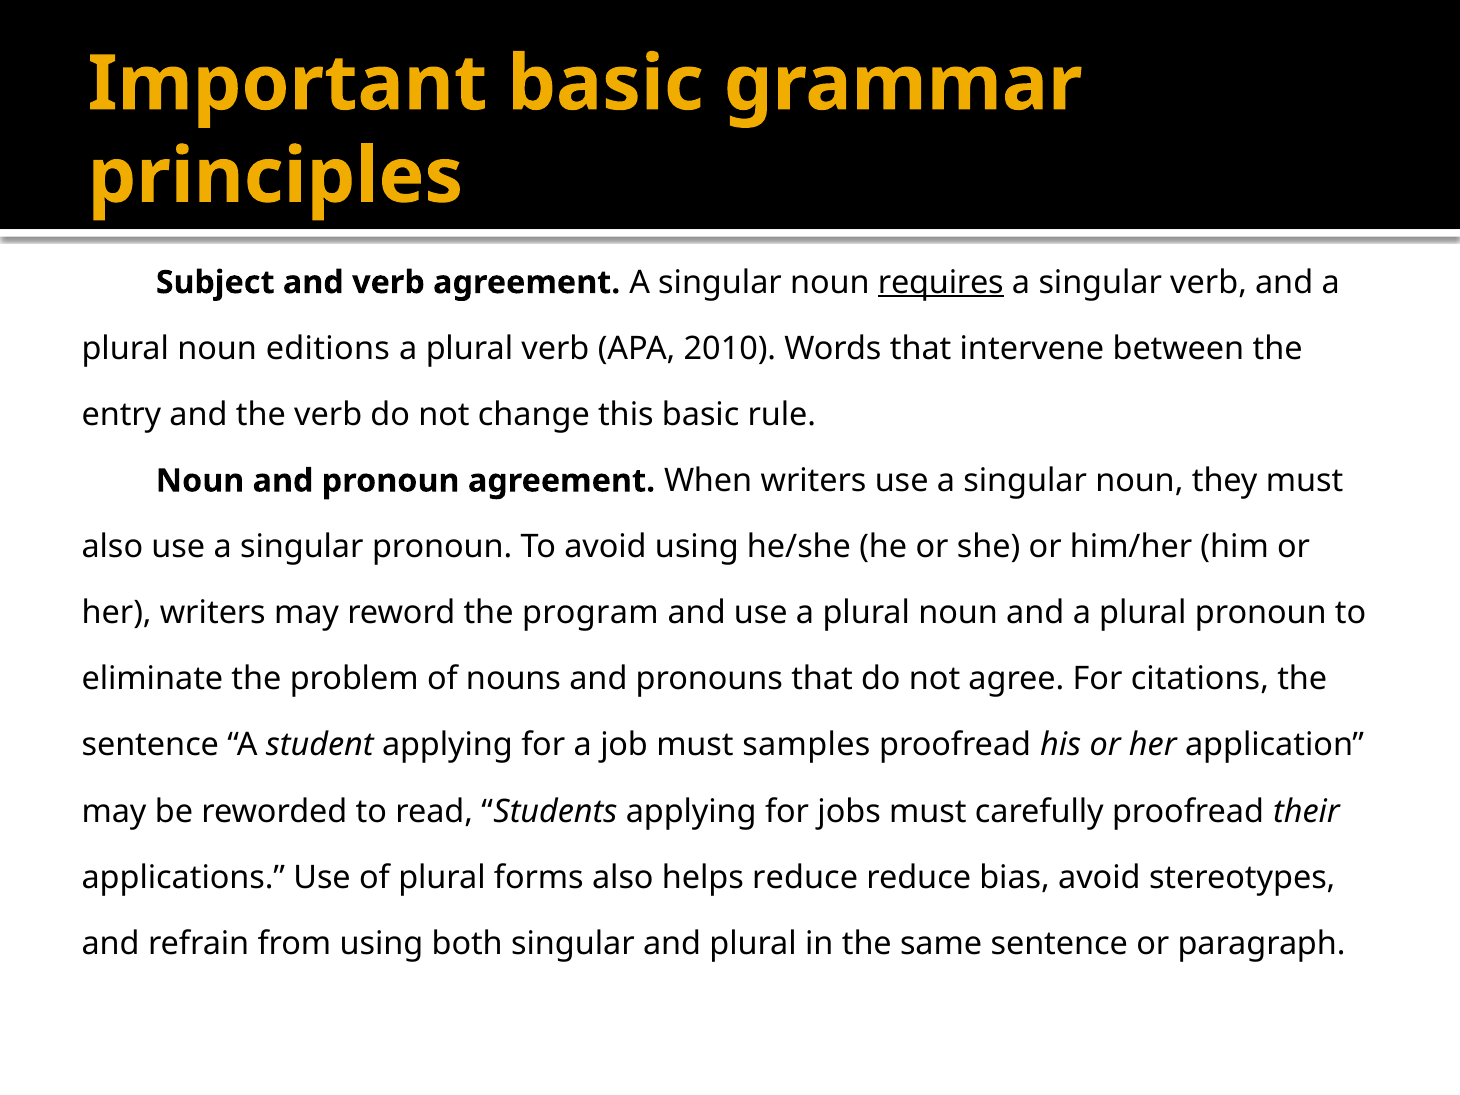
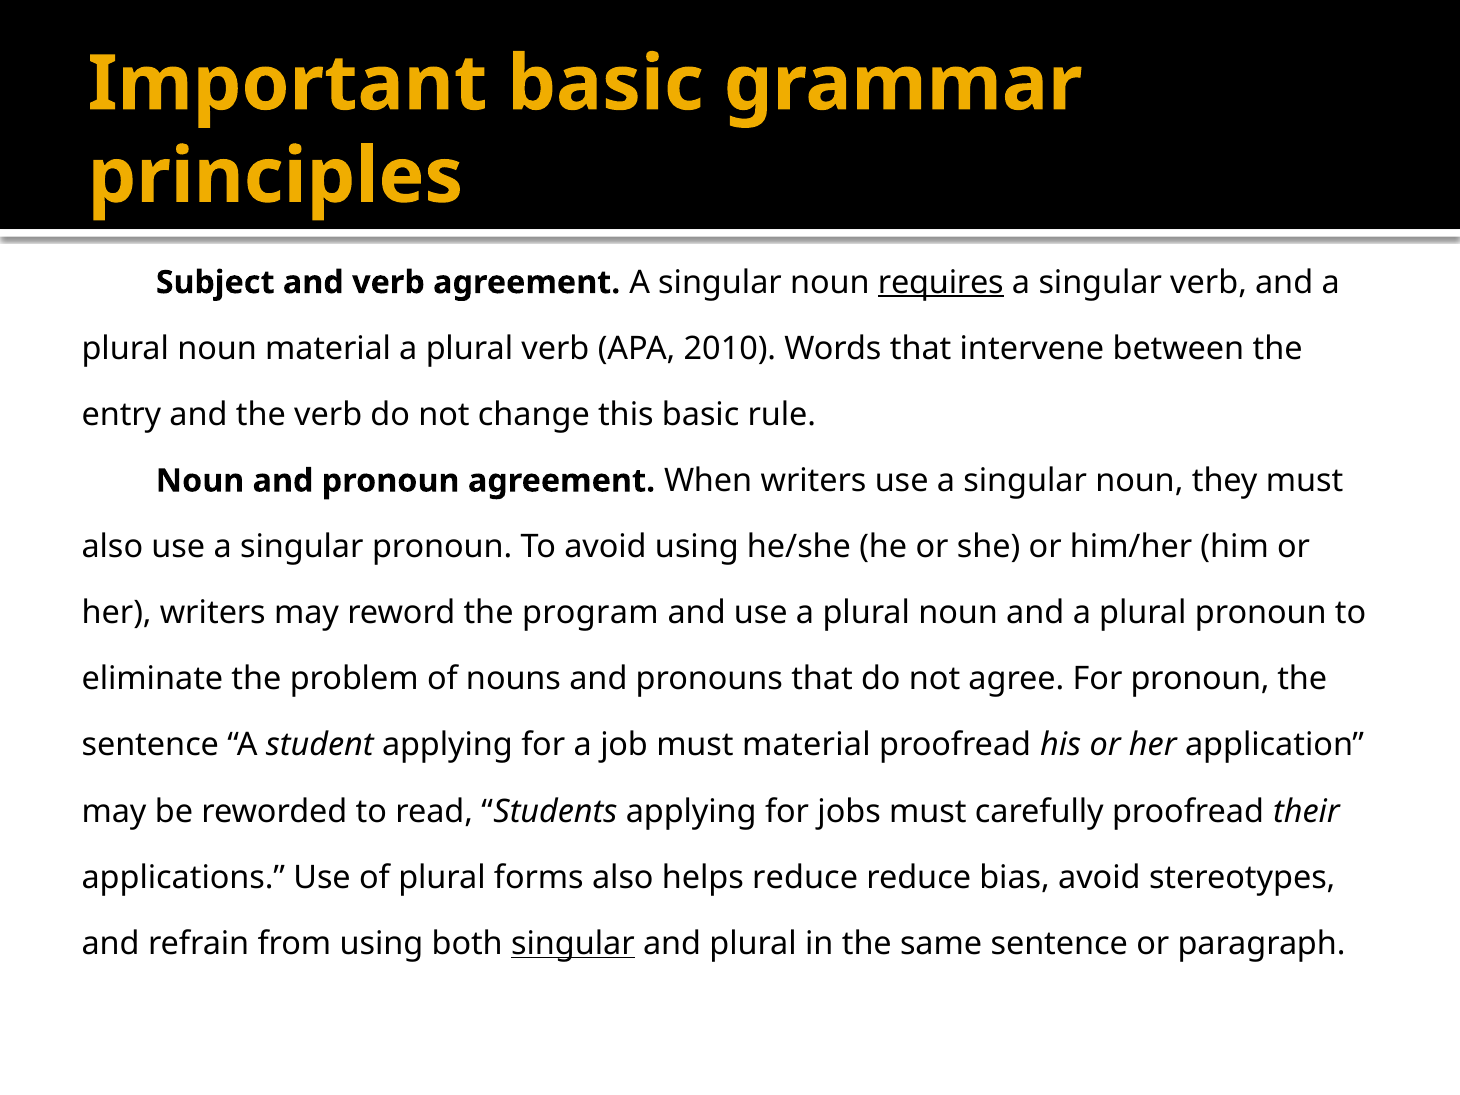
noun editions: editions -> material (328, 349)
For citations: citations -> pronoun (1200, 679)
must samples: samples -> material (806, 745)
singular underline: none -> present (573, 944)
